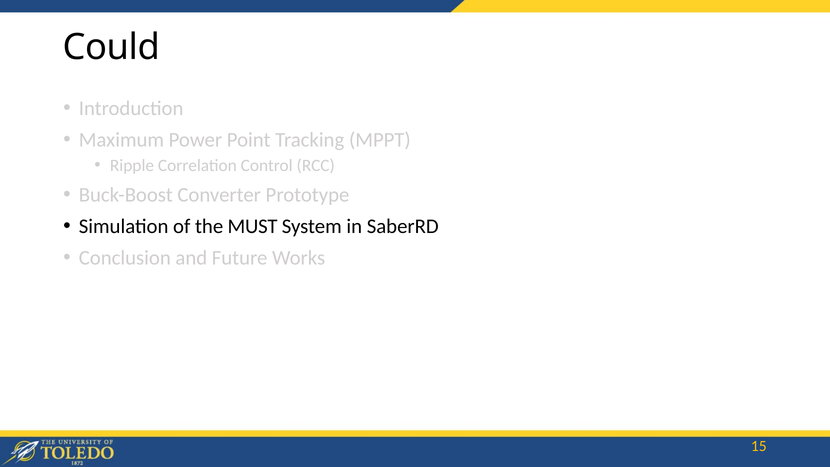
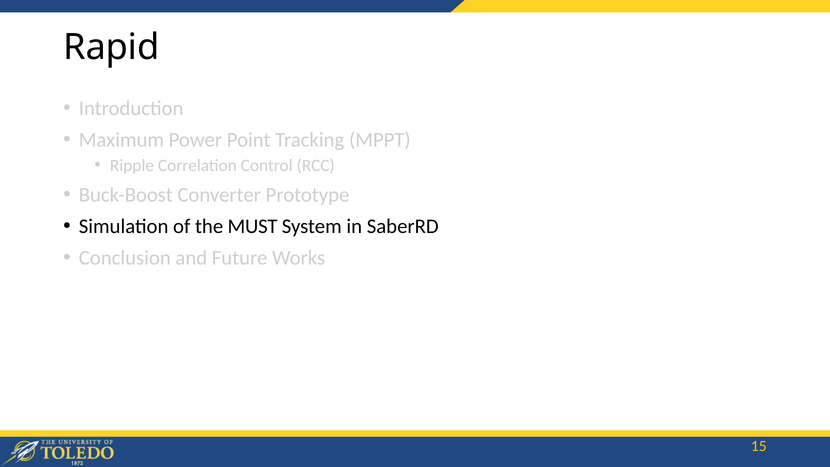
Could: Could -> Rapid (111, 47)
